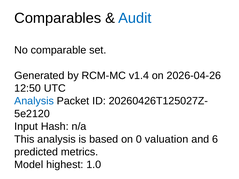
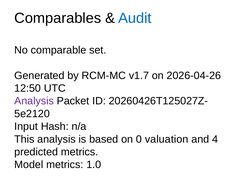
v1.4: v1.4 -> v1.7 (139, 76)
Analysis colour: blue -> purple (34, 101)
6: 6 -> 4 (215, 139)
Model highest: highest -> metrics (65, 165)
